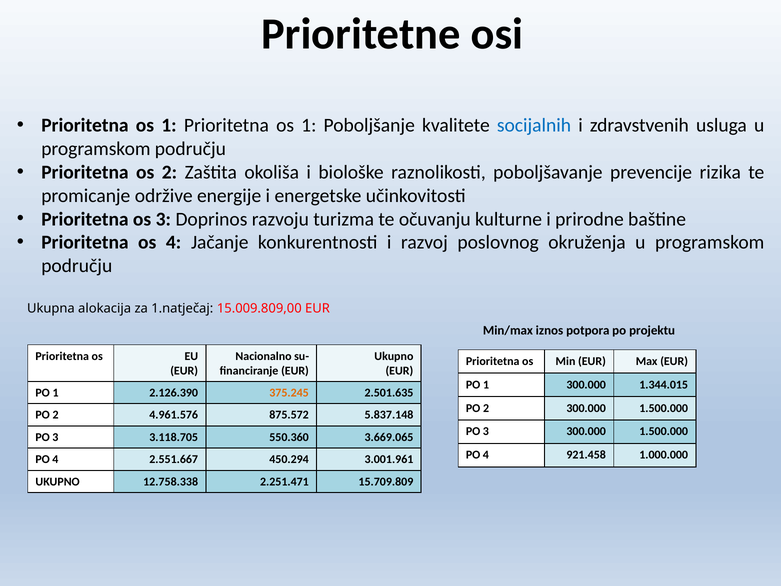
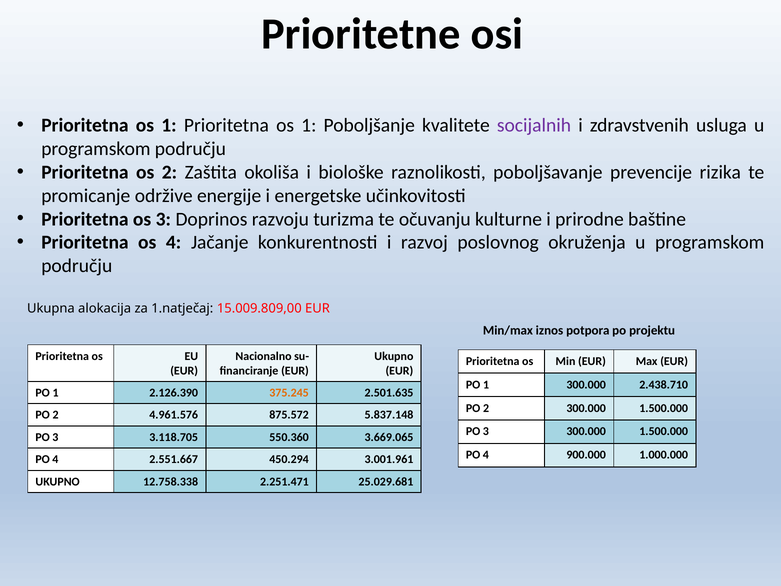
socijalnih colour: blue -> purple (534, 125)
1.344.015: 1.344.015 -> 2.438.710 (664, 384)
921.458: 921.458 -> 900.000 (586, 455)
15.709.809: 15.709.809 -> 25.029.681 (386, 482)
